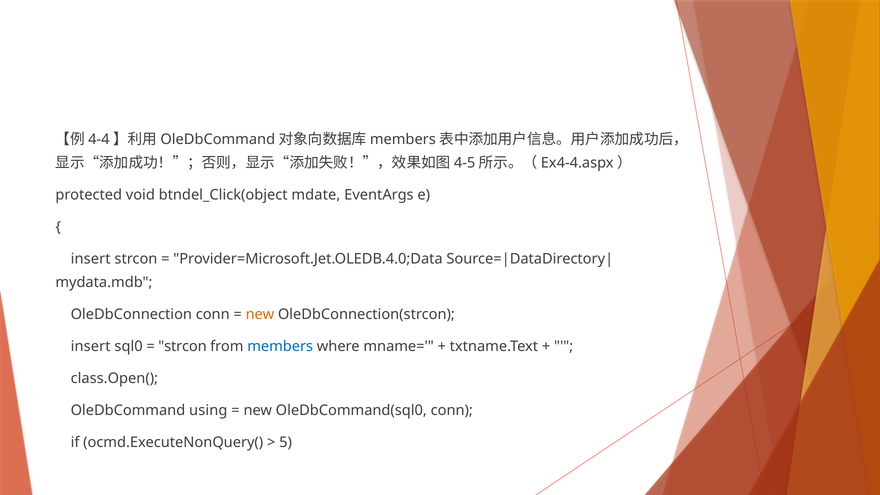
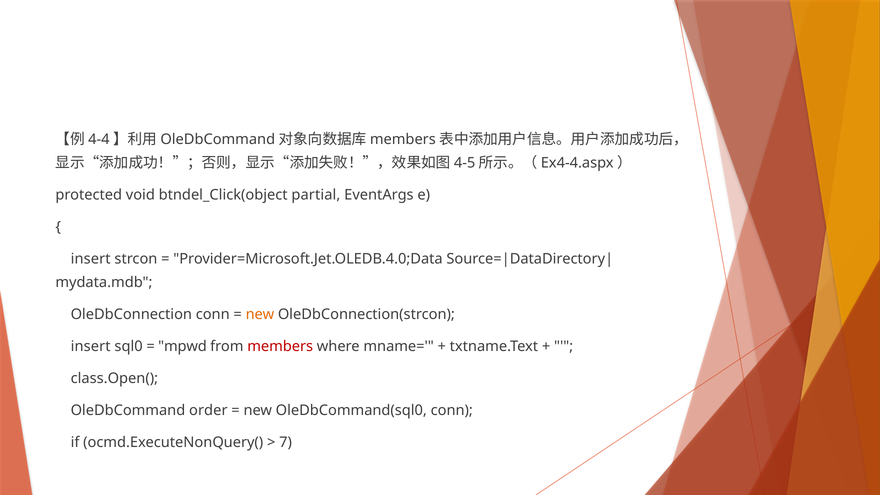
mdate: mdate -> partial (316, 195)
strcon: strcon -> mpwd (183, 346)
members colour: blue -> red (280, 346)
using: using -> order (208, 410)
5: 5 -> 7 (286, 442)
